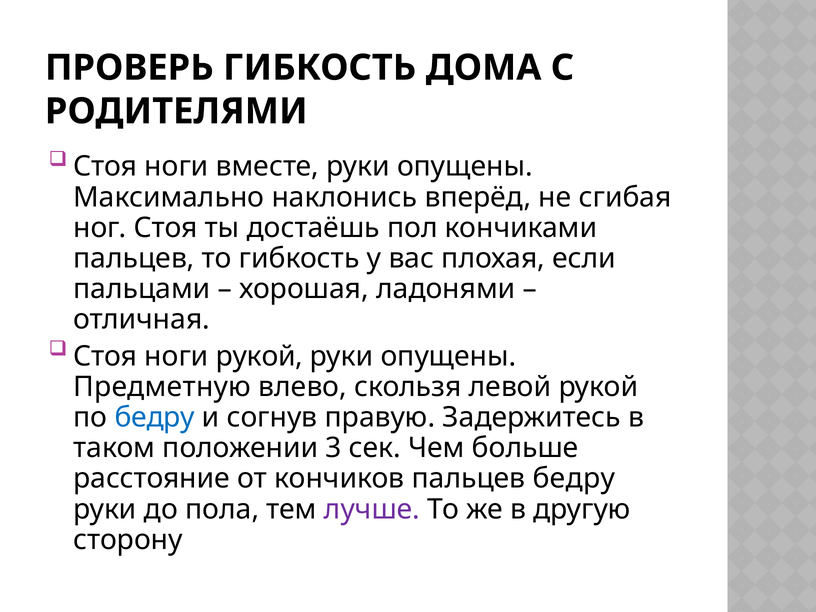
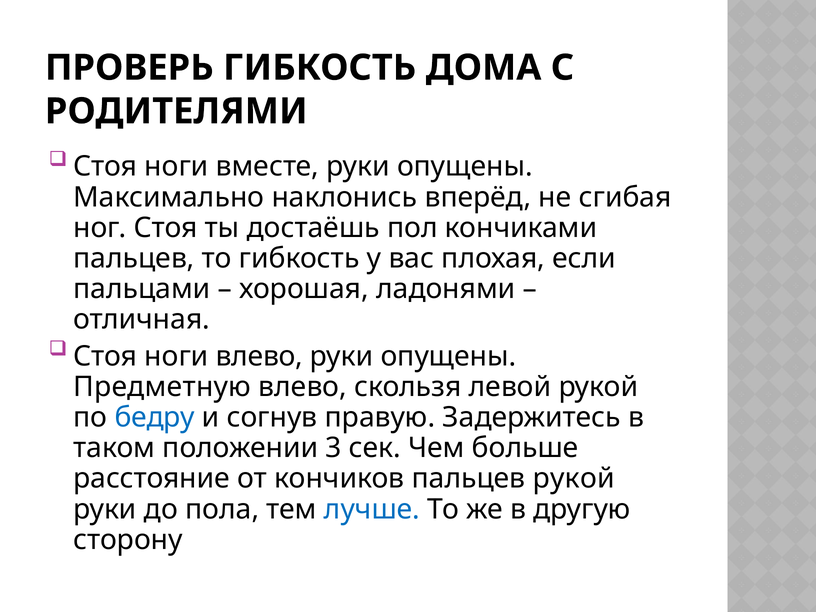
ноги рукой: рукой -> влево (259, 356)
пальцев бедру: бедру -> рукой (574, 479)
лучше colour: purple -> blue (372, 509)
